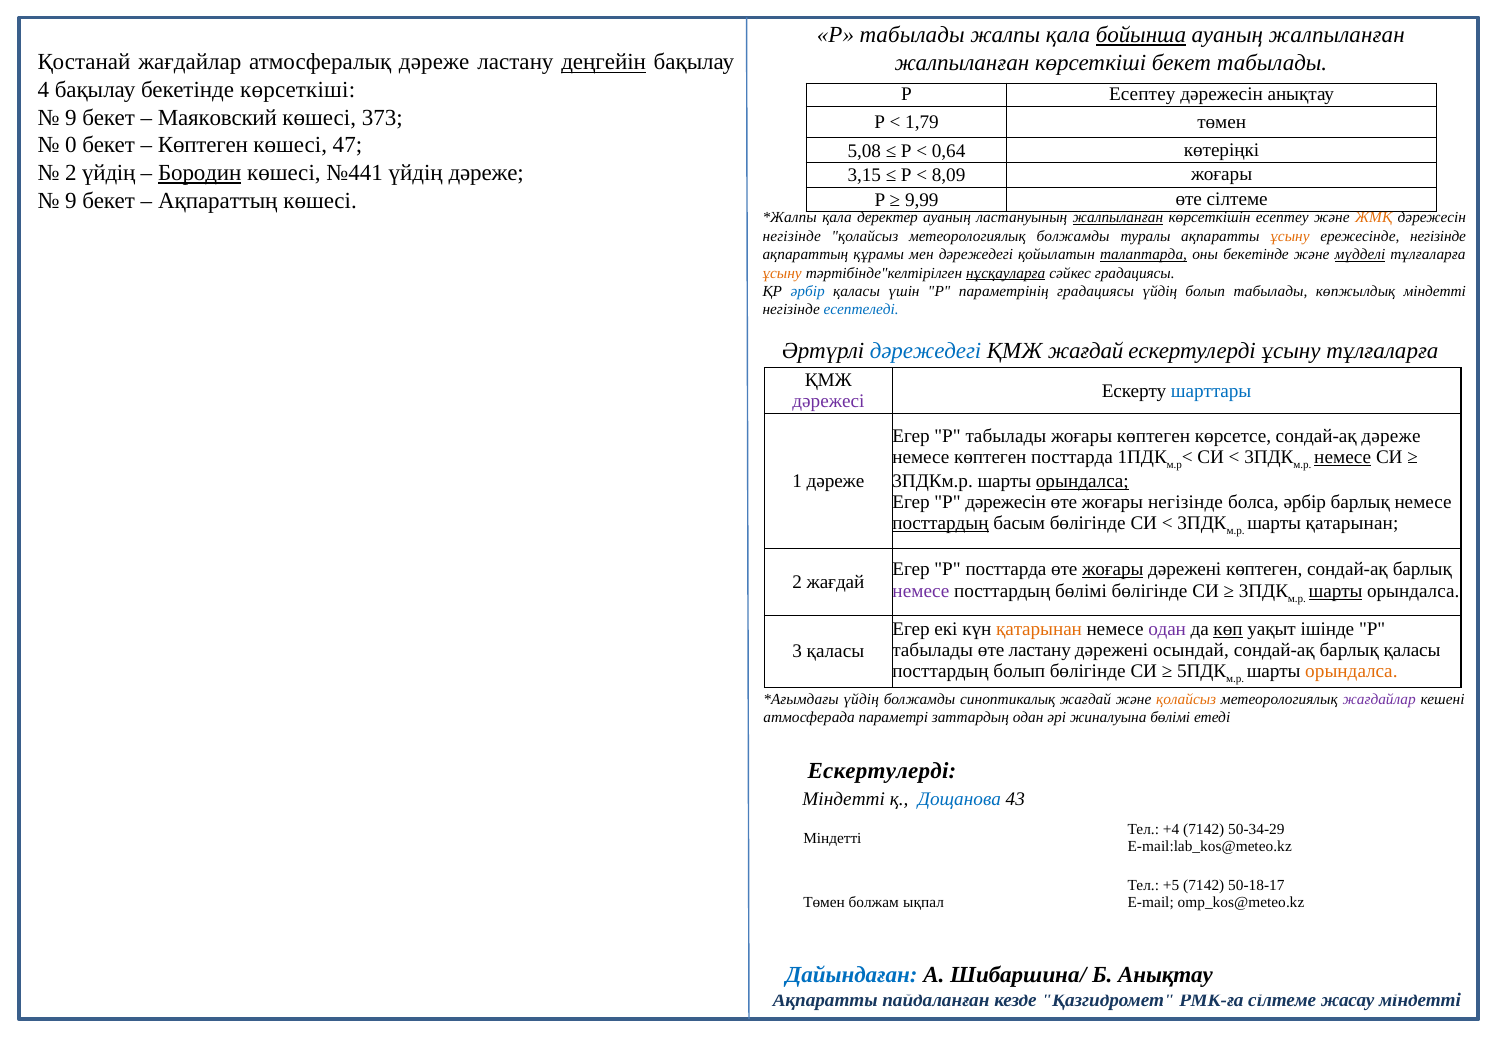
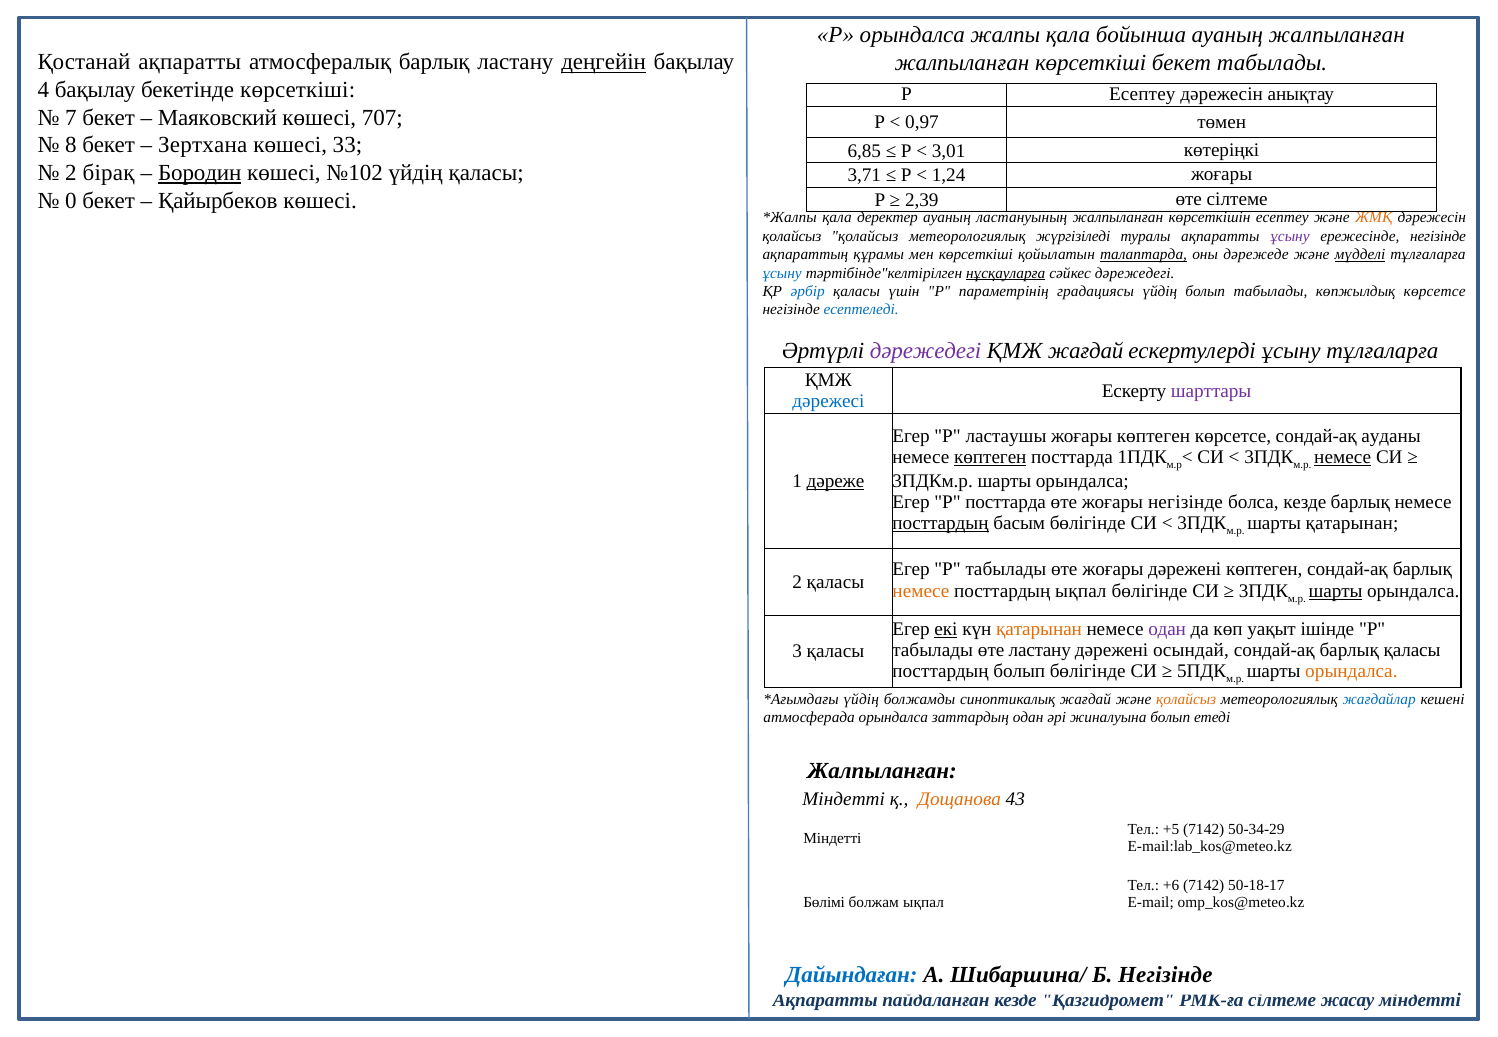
табылады: табылады -> орындалса (912, 35)
бойынша underline: present -> none (1141, 35)
Қостанай жағдайлар: жағдайлар -> ақпаратты (190, 62)
атмосфералық дәреже: дәреже -> барлық (434, 62)
9: 9 -> 7 (71, 118)
373: 373 -> 707 (382, 118)
1,79: 1,79 -> 0,97 (922, 123)
0: 0 -> 8 (71, 145)
Көптеген: Көптеген -> Зертхана (203, 145)
47: 47 -> 33 (347, 145)
5,08: 5,08 -> 6,85 (864, 151)
0,64: 0,64 -> 3,01 (949, 151)
2 үйдің: үйдің -> бірақ (109, 173)
№441: №441 -> №102 (355, 173)
үйдің дәреже: дәреже -> қаласы (486, 173)
3,15: 3,15 -> 3,71 (864, 175)
8,09: 8,09 -> 1,24 (949, 175)
9: 9 -> 0 (71, 201)
Ақпараттың: Ақпараттың -> Қайырбеков (218, 201)
9,99: 9,99 -> 2,39 (922, 200)
жалпыланған underline: present -> none (1118, 218)
негізінде: негізінде -> қолайсыз (792, 236)
метеорологиялық болжамды: болжамды -> жүргізіледі (1073, 236)
ұсыну colour: orange -> purple (1290, 236)
мен дәрежедегі: дәрежедегі -> көрсеткіші (976, 255)
оны бекетінде: бекетінде -> дәрежеде (1256, 255)
ұсыну colour: orange -> blue (782, 273)
сәйкес градациясы: градациясы -> дәрежедегі (1135, 273)
көпжылдық міндетті: міндетті -> көрсетсе (1435, 291)
дәрежедегі colour: blue -> purple (926, 350)
шарттары colour: blue -> purple (1211, 391)
дәрежесі colour: purple -> blue (828, 401)
Егер Р табылады: табылады -> ластаушы (1006, 436)
сондай-ақ дәреже: дәреже -> ауданы (1391, 436)
көптеген underline: none -> present (990, 457)
дәреже underline: none -> present (836, 481)
орындалса underline: present -> none (1082, 481)
P дәрежесін: дәрежесін -> посттарда (1006, 502)
болса әрбір: әрбір -> кезде (1305, 502)
Егер Р посттарда: посттарда -> табылады (1006, 570)
жоғары underline: present -> none (1113, 570)
2 жағдай: жағдай -> қаласы (835, 582)
немесе colour: purple -> orange (921, 591)
посттардың бөлімі: бөлімі -> ықпал (1081, 591)
екі underline: none -> present (946, 629)
көп underline: present -> none (1228, 629)
жағдайлар colour: purple -> blue (1379, 699)
атмосферада параметрі: параметрі -> орындалса (893, 718)
жиналуына бөлімі: бөлімі -> болып (1170, 718)
Ескертулерді: Ескертулерді -> Жалпыланған (882, 771)
Дощанова colour: blue -> orange (959, 799)
+4: +4 -> +5 (1171, 830)
+5: +5 -> +6 (1171, 886)
Төмен: Төмен -> Бөлімі (824, 903)
Б Анықтау: Анықтау -> Негізінде (1165, 975)
